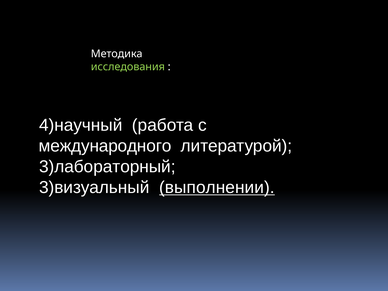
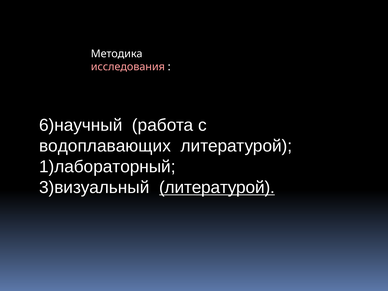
исследования colour: light green -> pink (128, 67)
4)научный: 4)научный -> 6)научный (81, 125)
международного: международного -> водоплавающих (105, 146)
3)лабораторный: 3)лабораторный -> 1)лабораторный (107, 167)
3)визуальный выполнении: выполнении -> литературой (217, 187)
